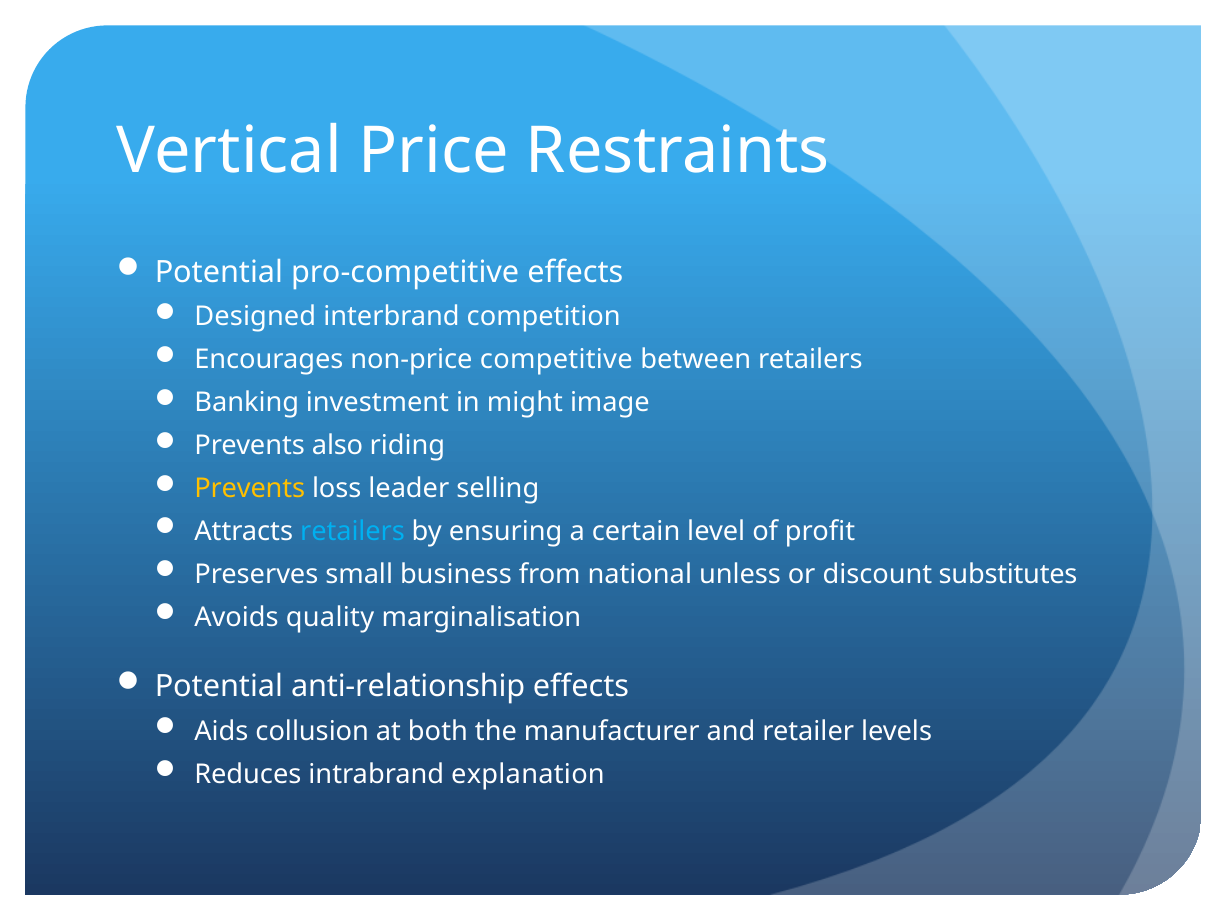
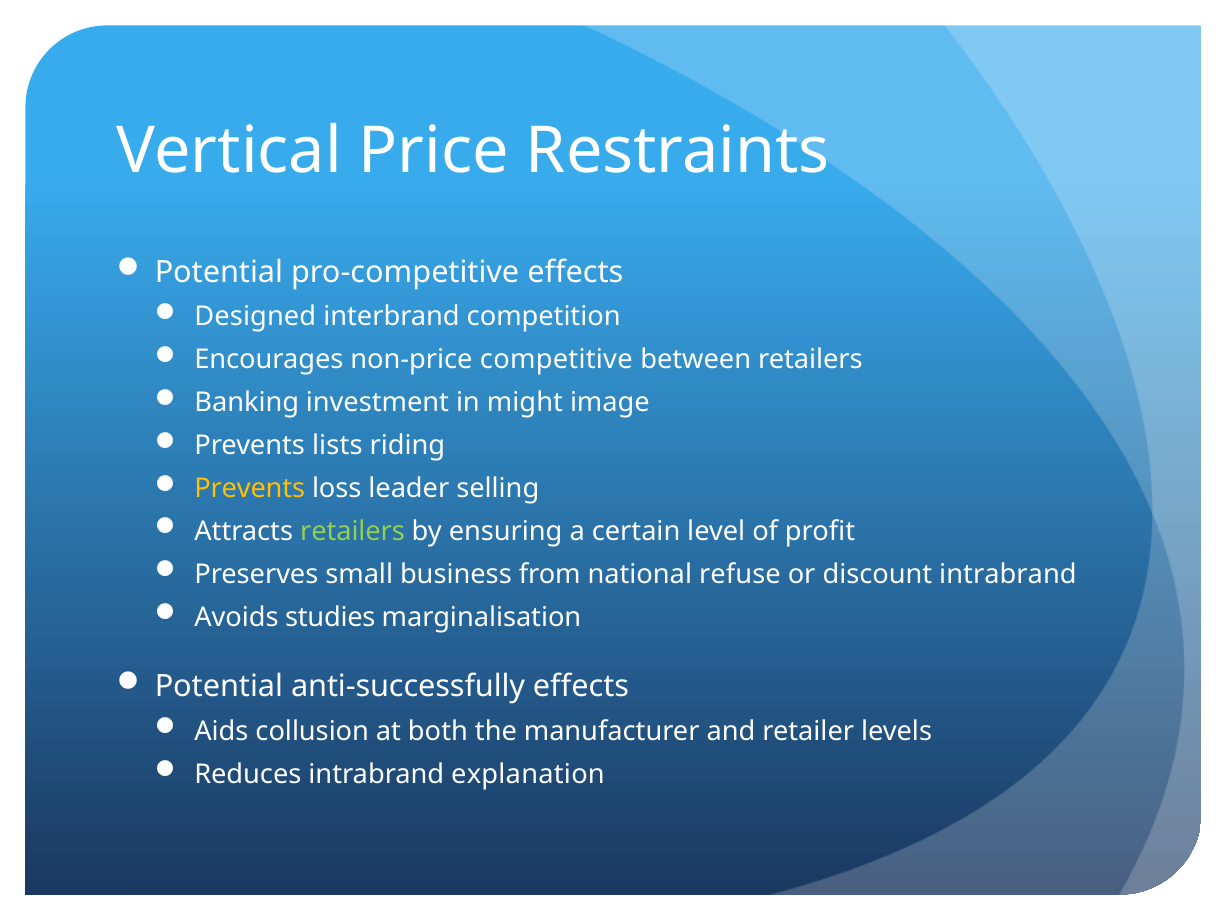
also: also -> lists (337, 446)
retailers colour: light blue -> light green (352, 532)
unless: unless -> refuse (740, 575)
discount substitutes: substitutes -> intrabrand (1008, 575)
quality: quality -> studies (330, 617)
anti-relationship: anti-relationship -> anti-successfully (408, 687)
